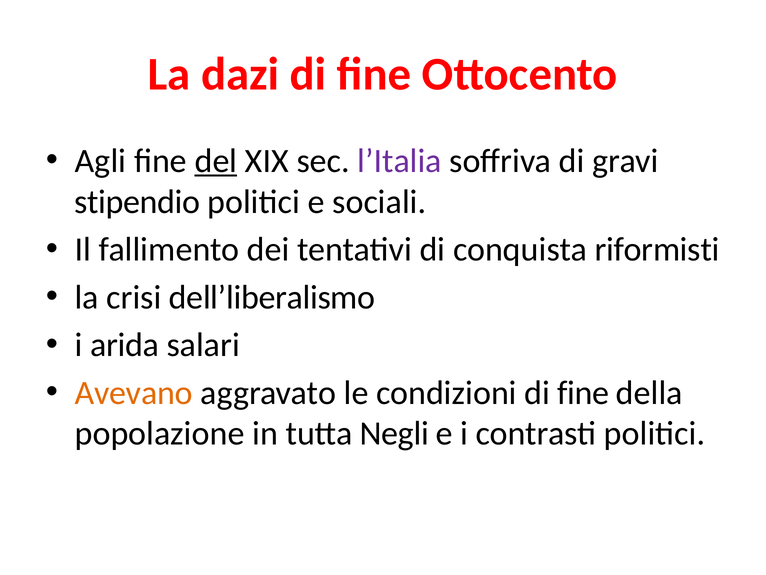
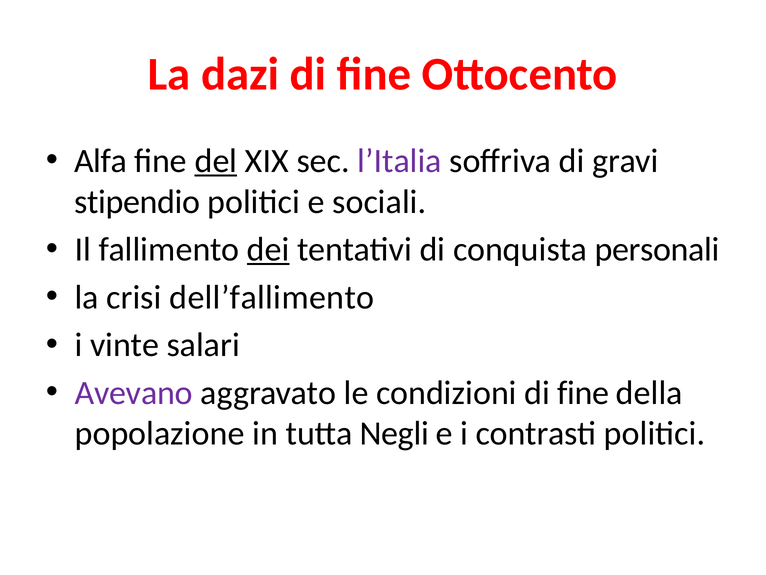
Agli: Agli -> Alfa (101, 161)
dei underline: none -> present (268, 249)
riformisti: riformisti -> personali (657, 249)
dell’liberalismo: dell’liberalismo -> dell’fallimento (272, 297)
arida: arida -> vinte (125, 345)
Avevano colour: orange -> purple (134, 392)
